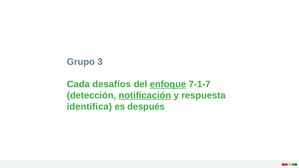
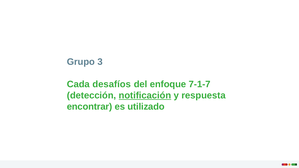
enfoque underline: present -> none (168, 84)
identifica: identifica -> encontrar (90, 107)
después: después -> utilizado (146, 107)
